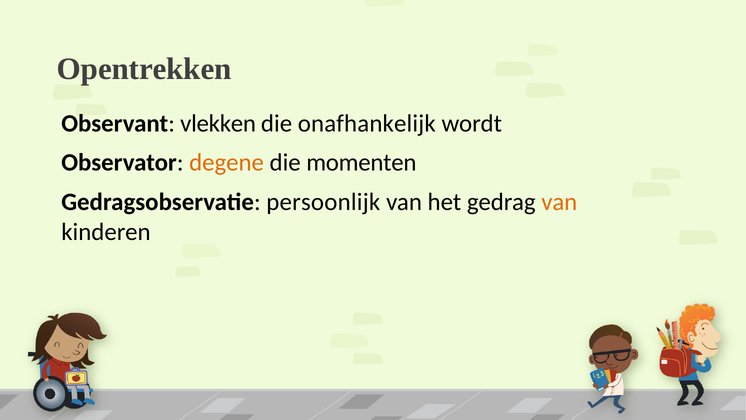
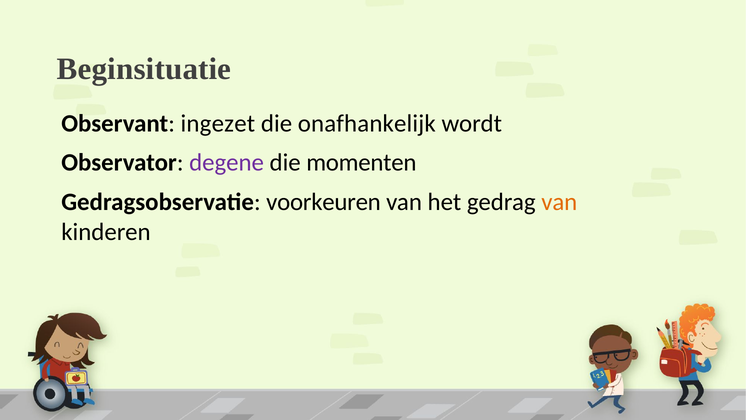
Opentrekken: Opentrekken -> Beginsituatie (144, 69)
vlekken: vlekken -> ingezet (218, 123)
degene colour: orange -> purple (227, 163)
persoonlijk: persoonlijk -> voorkeuren (323, 202)
